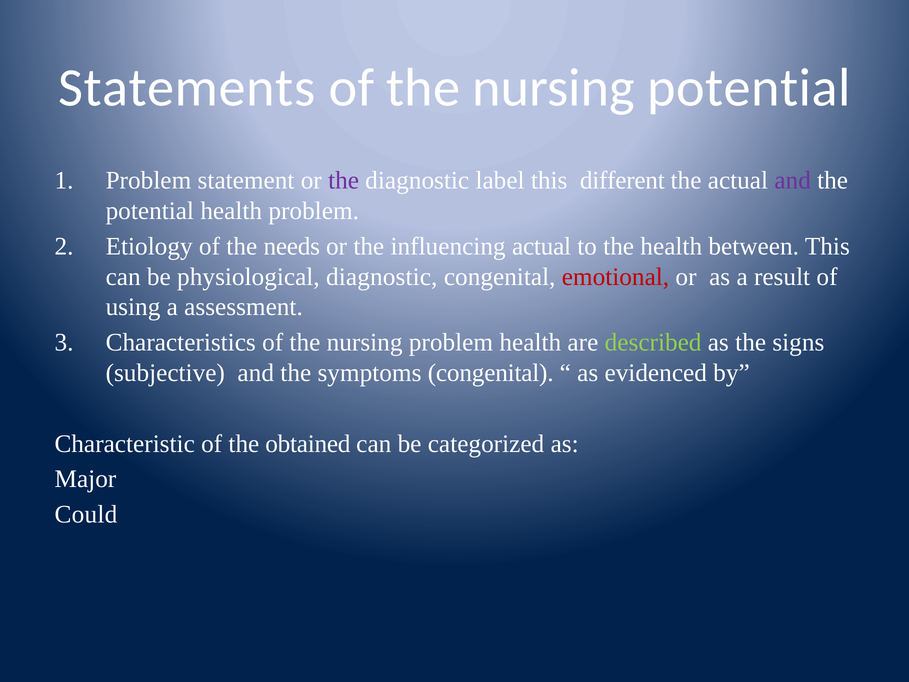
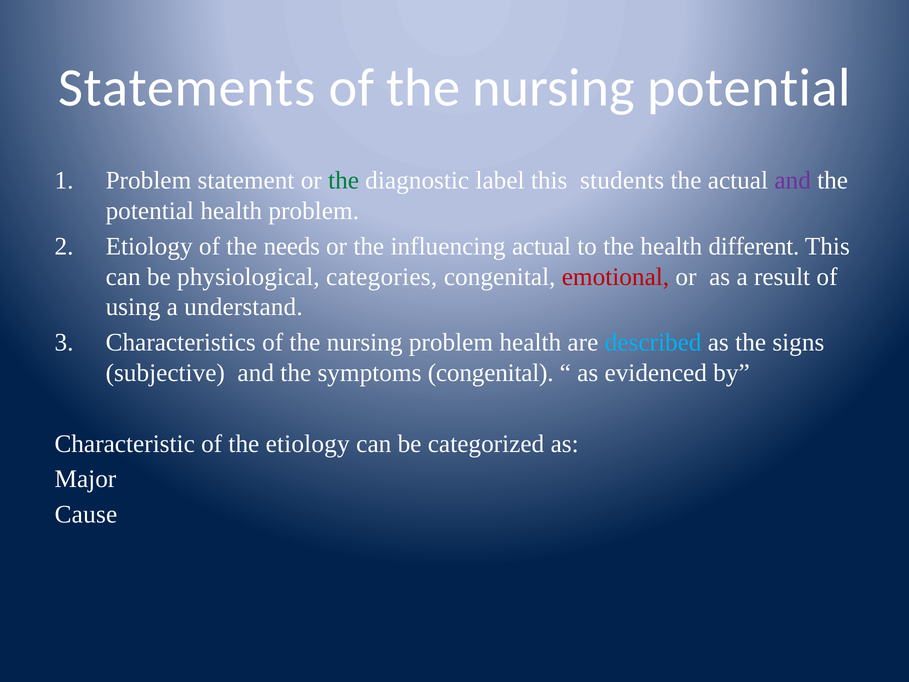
the colour: purple -> green (344, 181)
different: different -> students (622, 181)
between: between -> different (754, 246)
physiological diagnostic: diagnostic -> categories (382, 277)
assessment: assessment -> understand (243, 307)
described colour: light green -> light blue (653, 342)
the obtained: obtained -> etiology (308, 444)
Could: Could -> Cause (86, 514)
